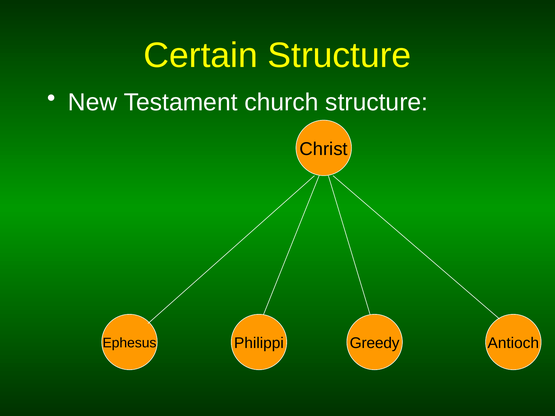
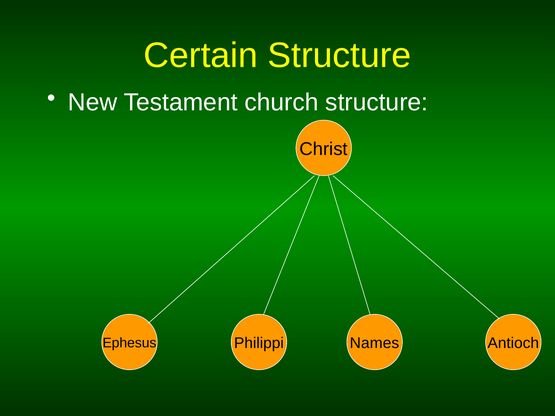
Greedy: Greedy -> Names (374, 343)
